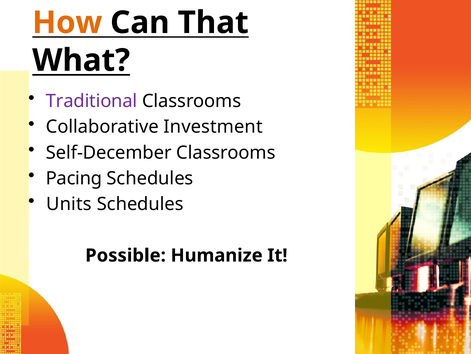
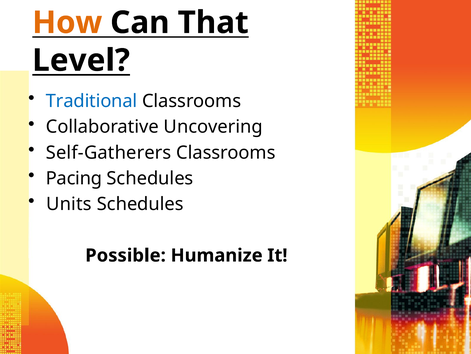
What: What -> Level (81, 60)
Traditional colour: purple -> blue (92, 101)
Investment: Investment -> Uncovering (213, 127)
Self-December: Self-December -> Self-Gatherers (109, 152)
